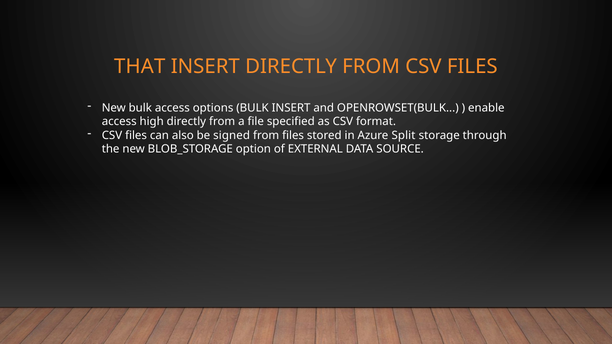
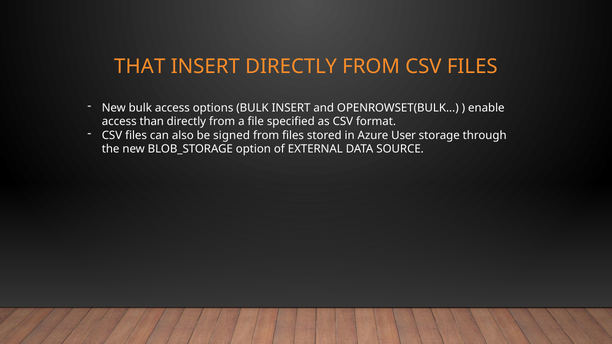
high: high -> than (152, 122)
Split: Split -> User (404, 135)
